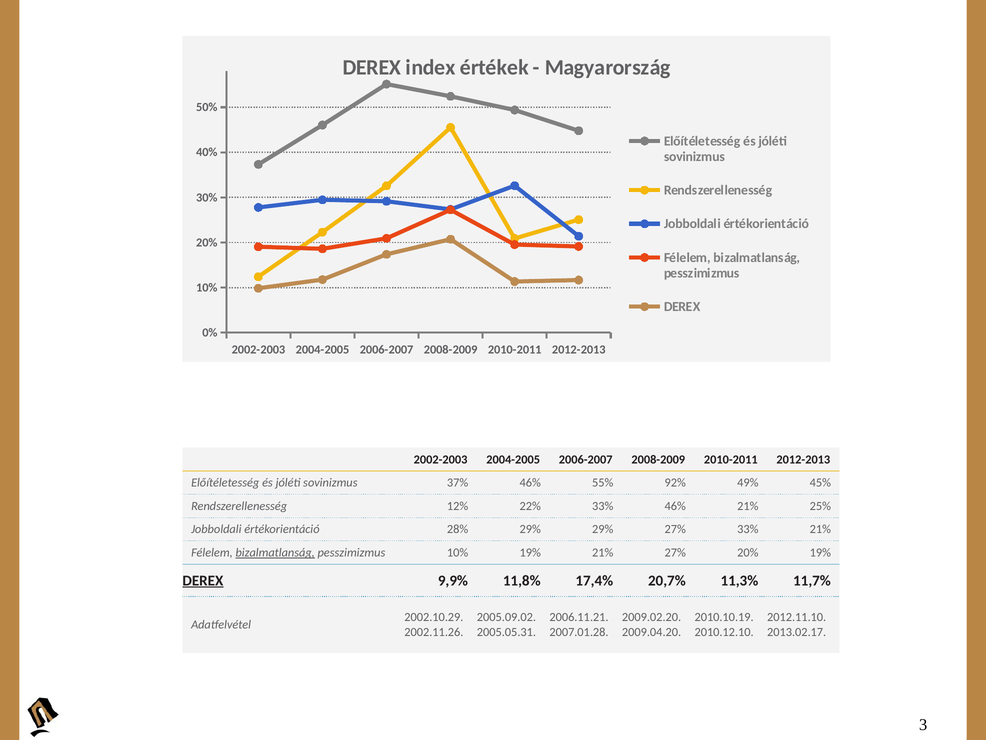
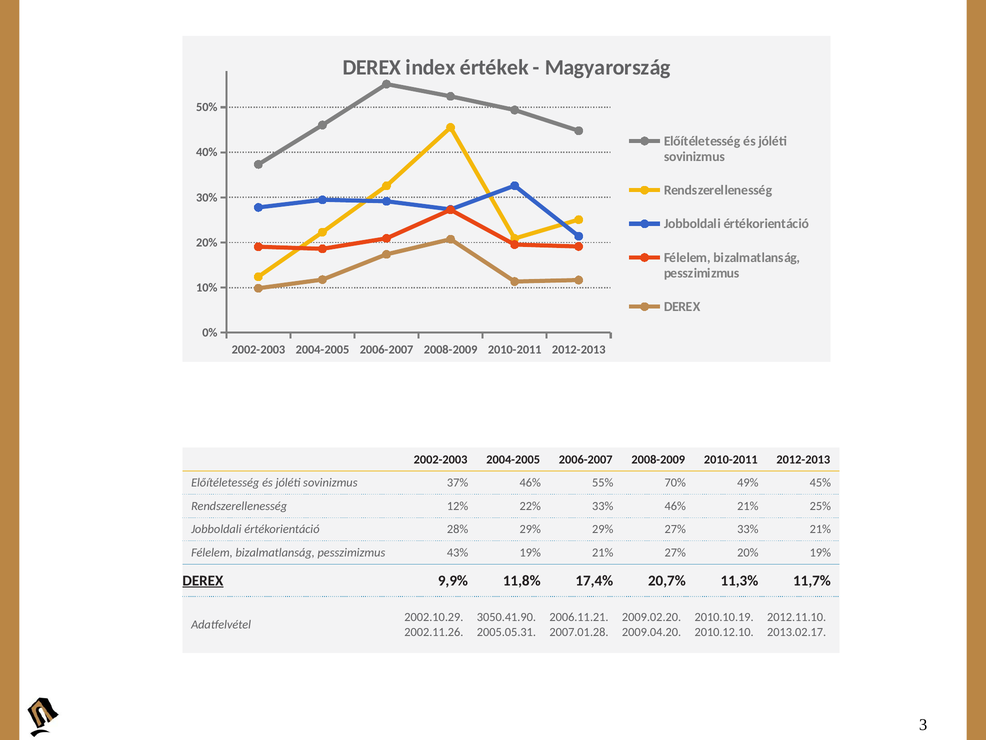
92%: 92% -> 70% (675, 482)
bizalmatlanság underline: present -> none (275, 552)
pesszimizmus 10%: 10% -> 43% (458, 552)
2005.09.02: 2005.09.02 -> 3050.41.90 (506, 617)
